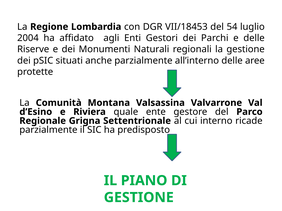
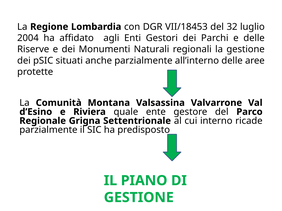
54: 54 -> 32 (232, 27)
